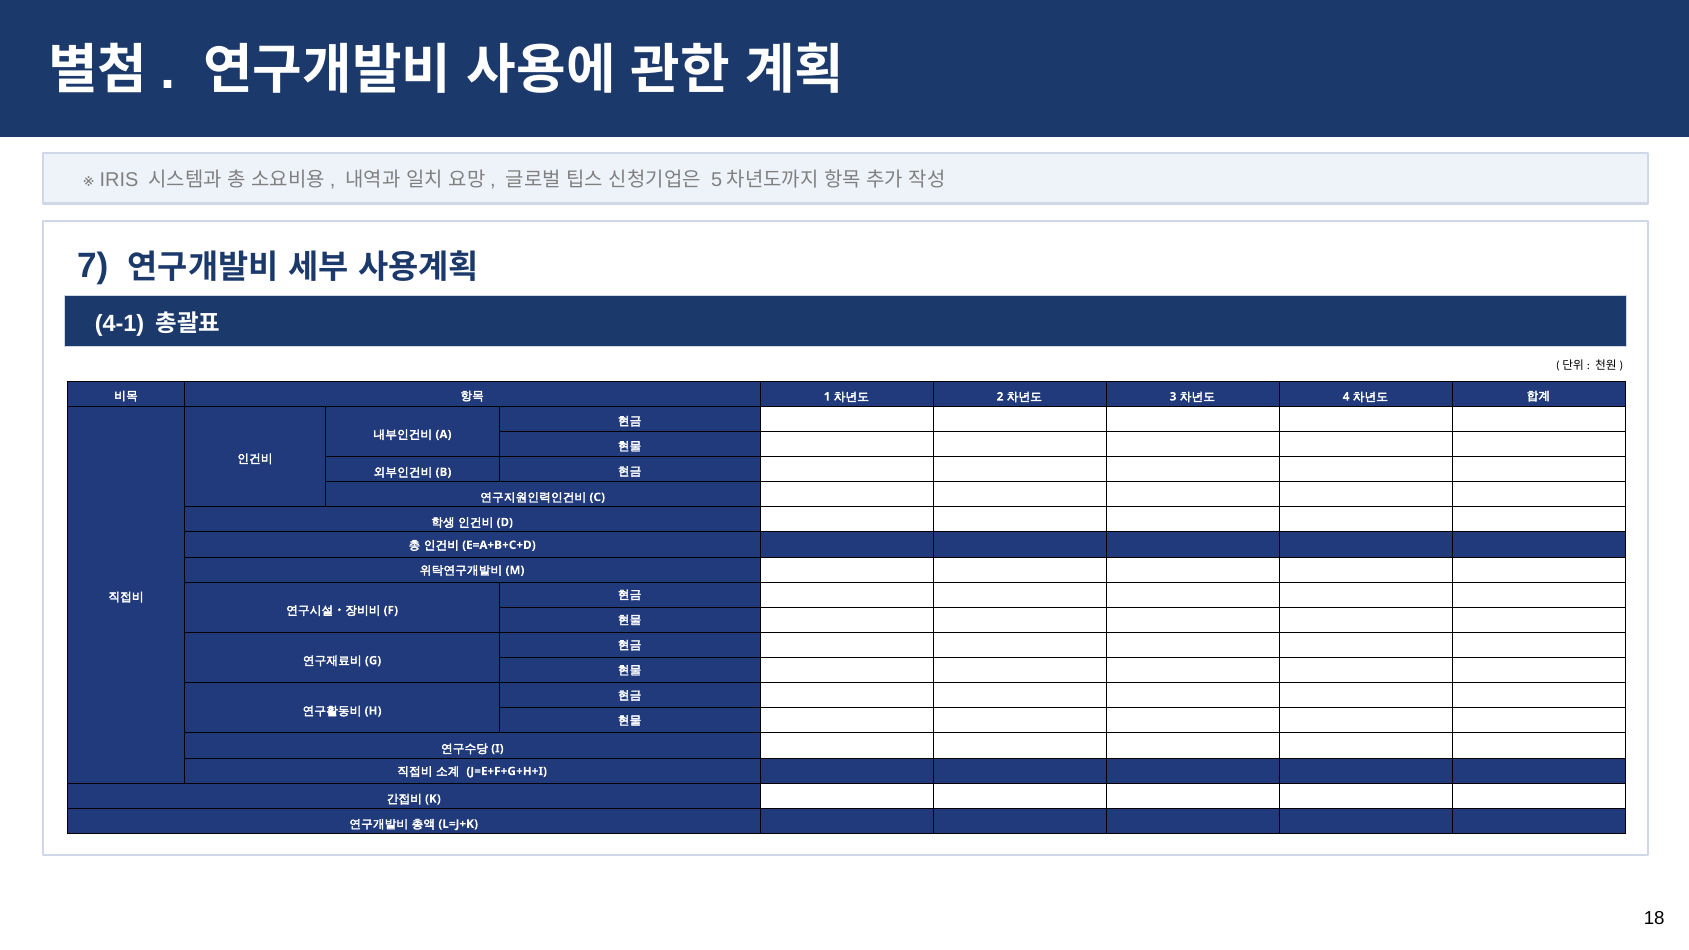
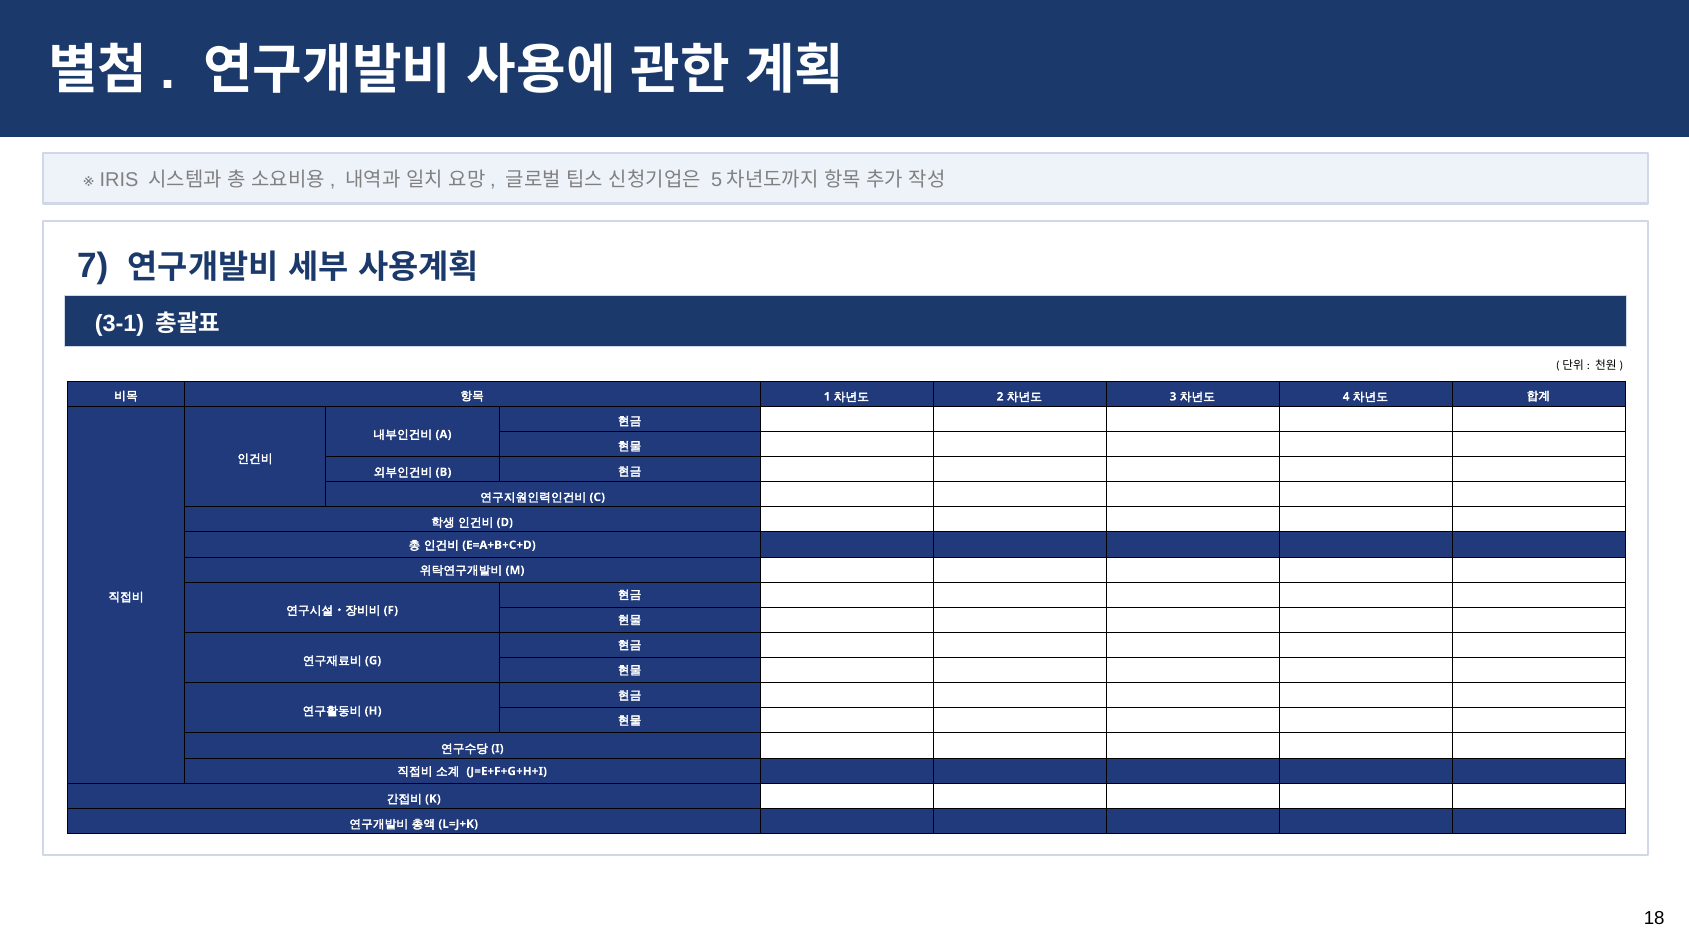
4-1: 4-1 -> 3-1 (119, 323)
